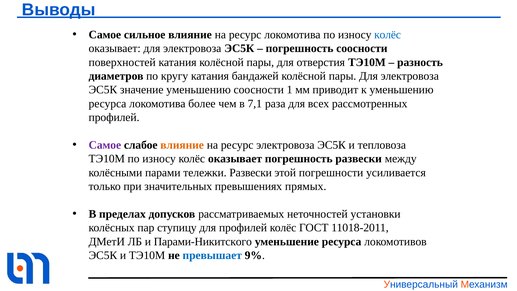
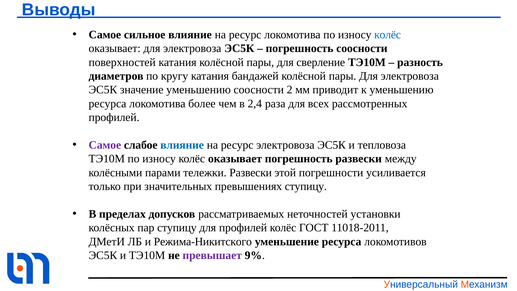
отверстия: отверстия -> сверление (321, 62)
1: 1 -> 2 (290, 90)
7,1: 7,1 -> 2,4 (255, 104)
влияние colour: orange -> blue (182, 145)
превышениях прямых: прямых -> ступицу (306, 186)
Парами-Никитского: Парами-Никитского -> Режима-Никитского (203, 241)
превышает colour: blue -> purple (212, 255)
